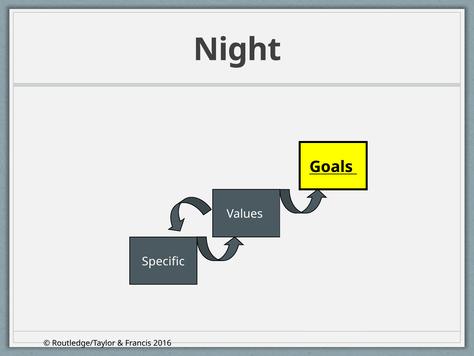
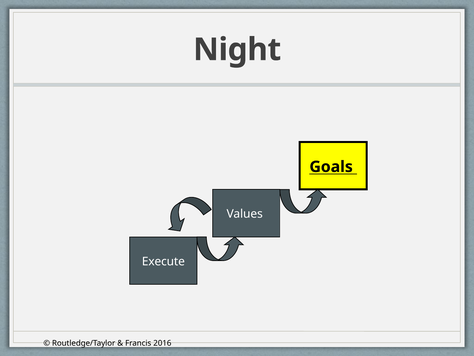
Specific: Specific -> Execute (163, 261)
